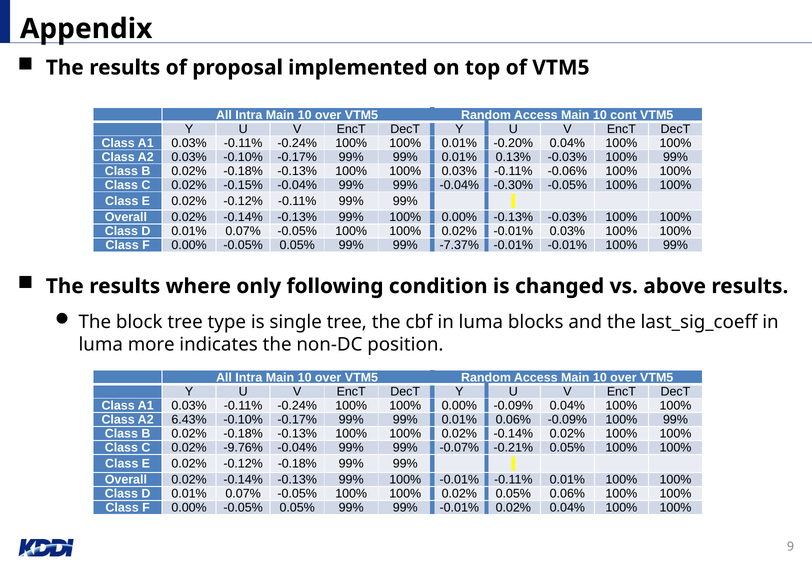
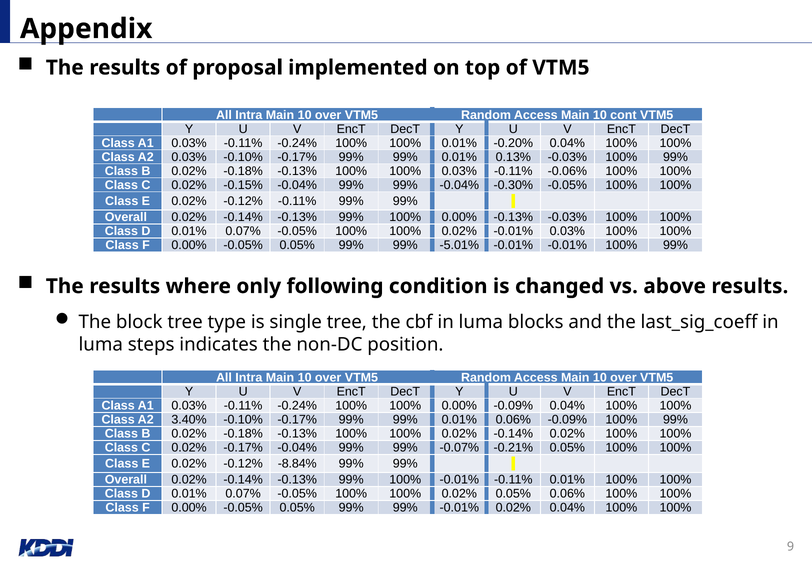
-7.37%: -7.37% -> -5.01% (459, 245)
more: more -> steps (151, 345)
6.43%: 6.43% -> 3.40% (189, 420)
0.02% -9.76%: -9.76% -> -0.17% (243, 448)
-0.12% -0.18%: -0.18% -> -8.84% (297, 464)
